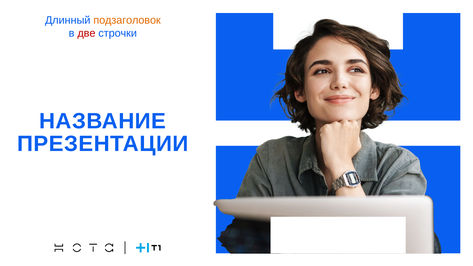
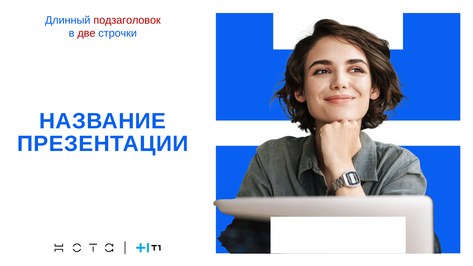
подзаголовок colour: orange -> red (127, 20)
